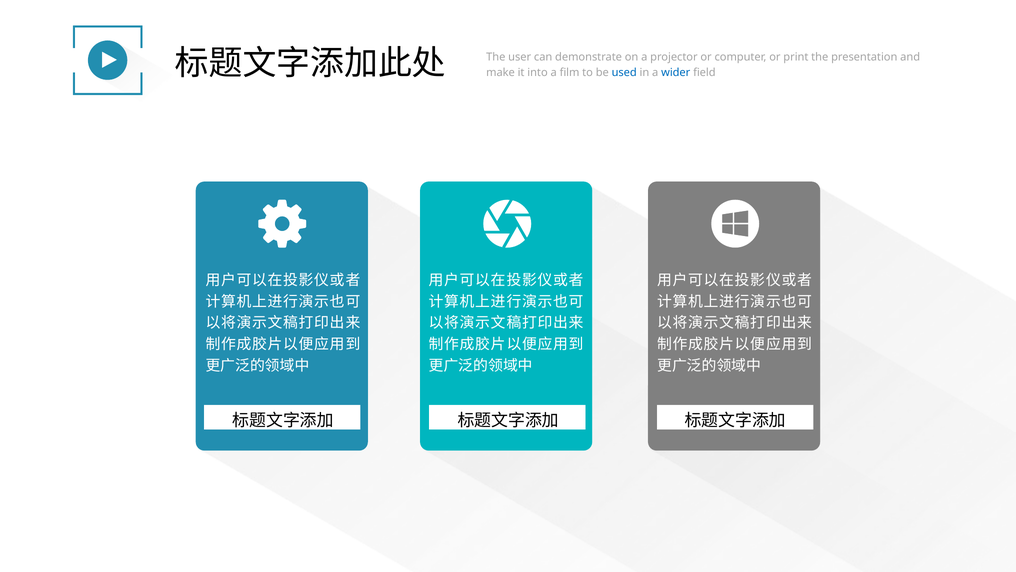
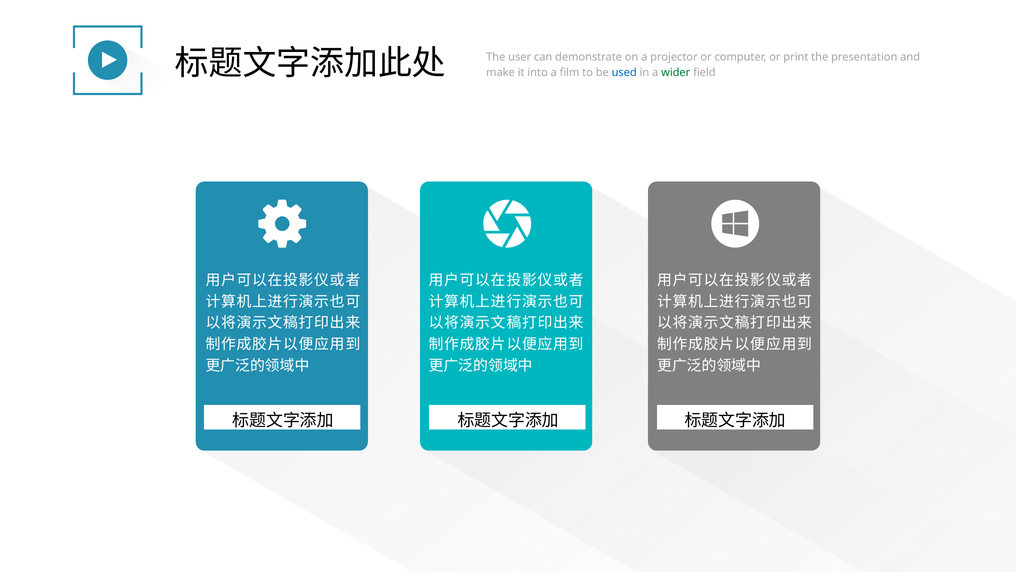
wider colour: blue -> green (676, 72)
